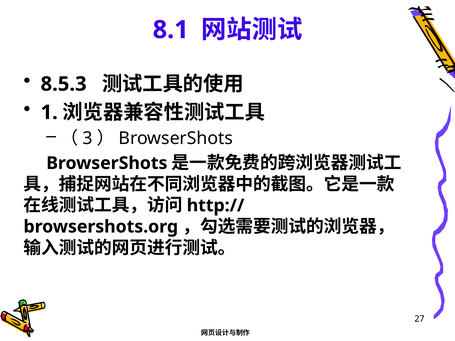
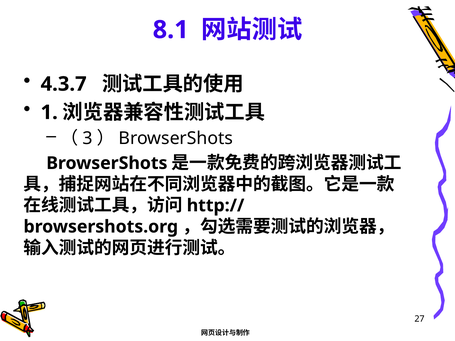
8.5.3: 8.5.3 -> 4.3.7 (64, 84)
